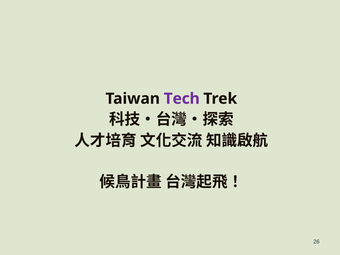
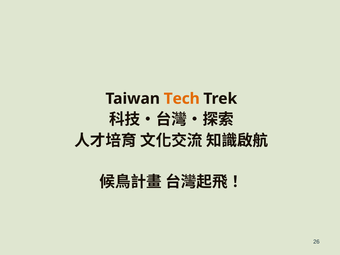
Tech colour: purple -> orange (182, 99)
